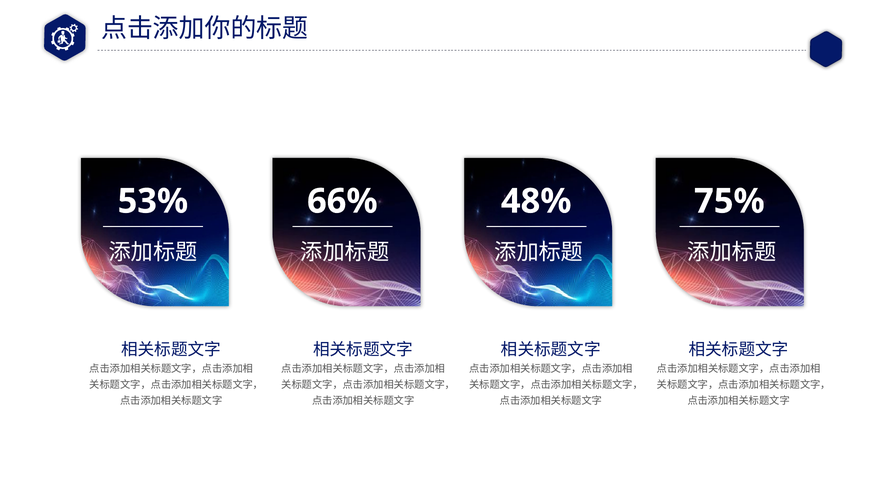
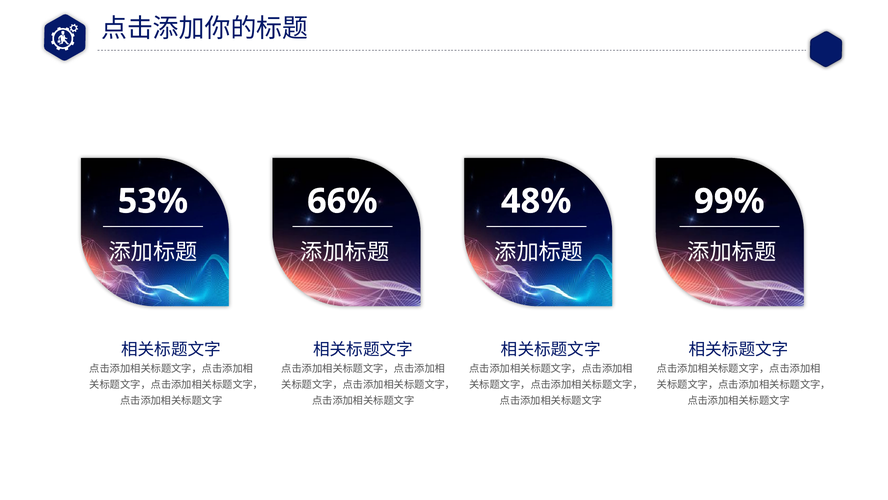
75%: 75% -> 99% (729, 201)
